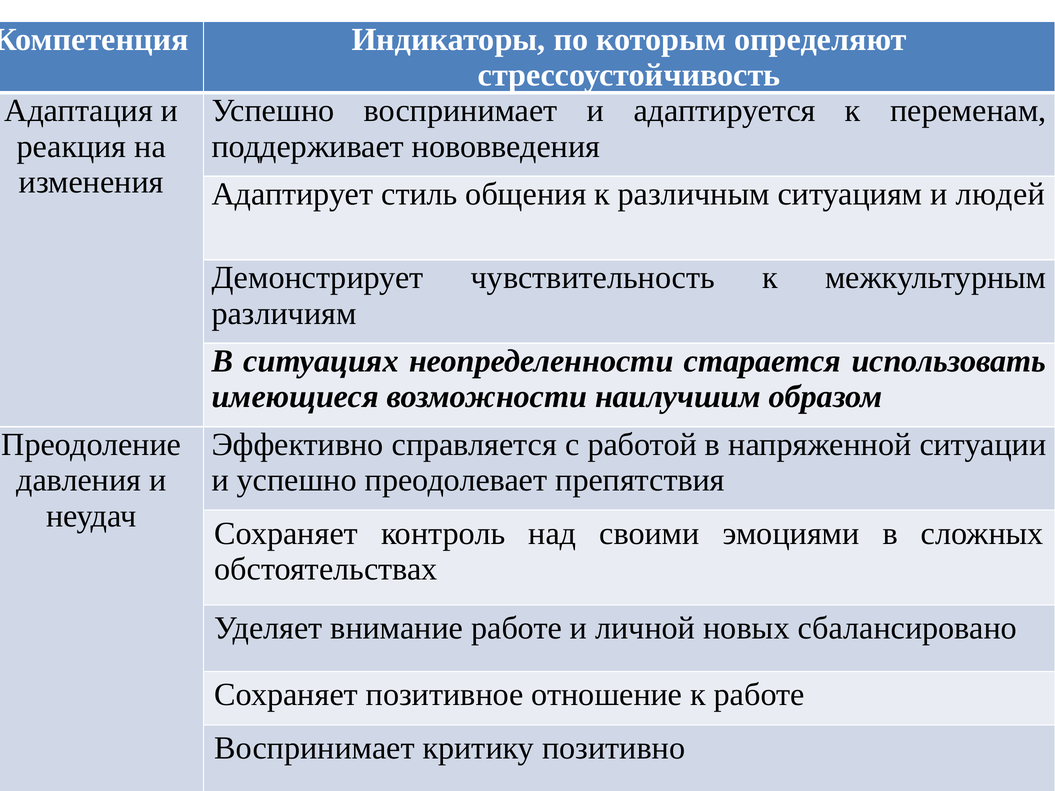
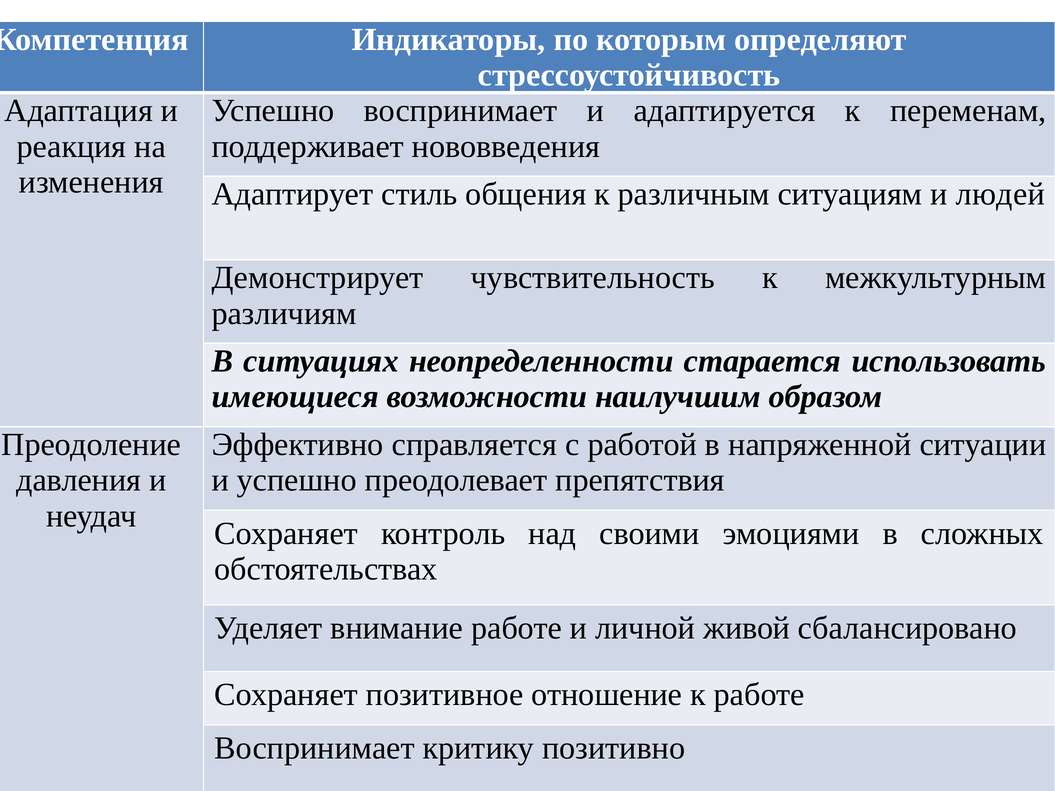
новых: новых -> живой (747, 628)
